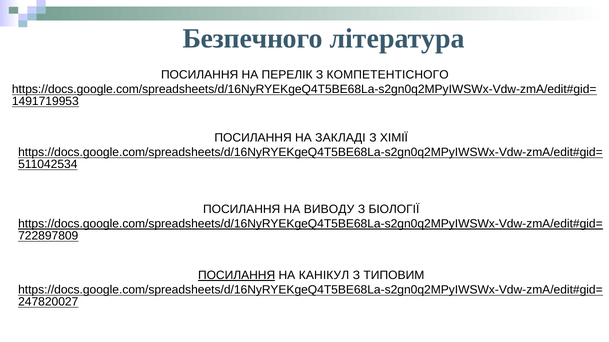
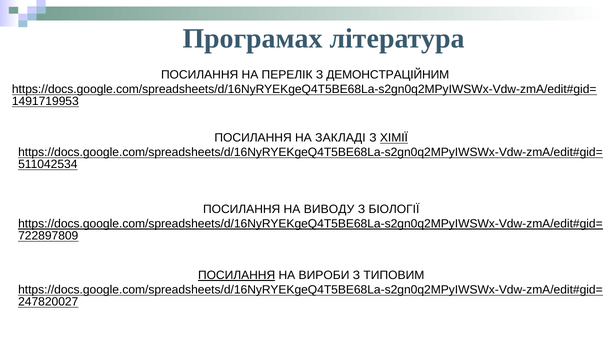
Безпечного: Безпечного -> Програмах (253, 39)
КОМПЕТЕНТІСНОГО: КОМПЕТЕНТІСНОГО -> ДЕМОНСТРАЦІЙНИМ (388, 75)
ХІМІЇ underline: none -> present (394, 138)
КАНІКУЛ: КАНІКУЛ -> ВИРОБИ (324, 276)
